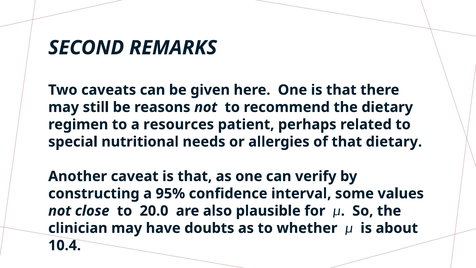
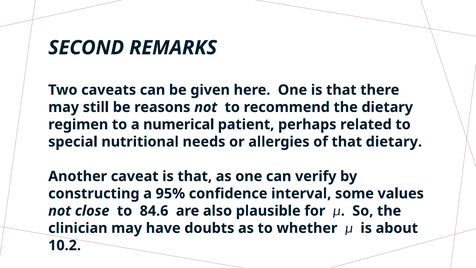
resources: resources -> numerical (179, 124)
20.0: 20.0 -> 84.6 (154, 211)
10.4: 10.4 -> 10.2 (65, 245)
